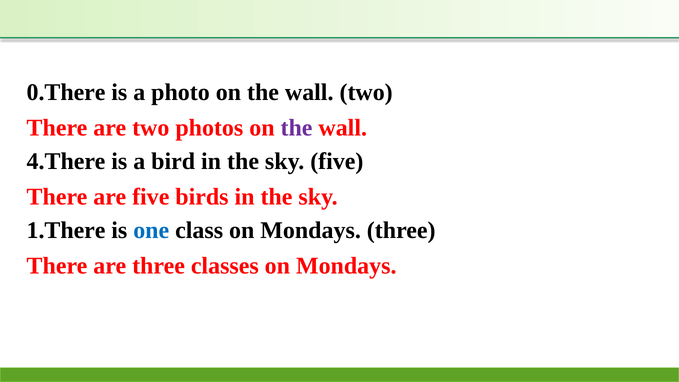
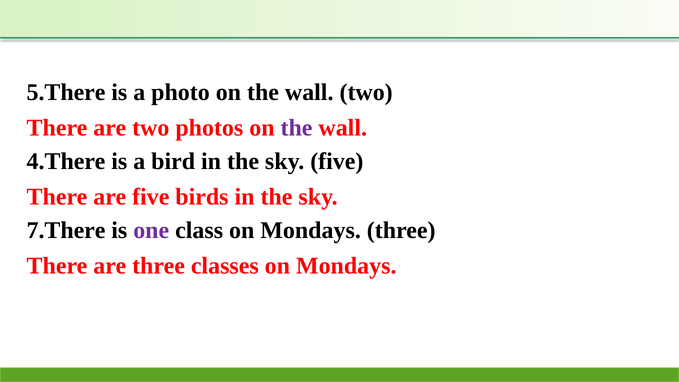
0.There: 0.There -> 5.There (66, 92)
1.There: 1.There -> 7.There (66, 230)
one colour: blue -> purple (151, 230)
